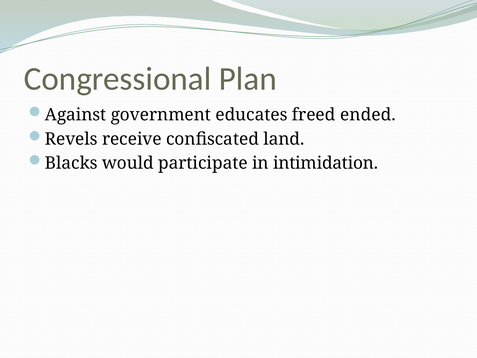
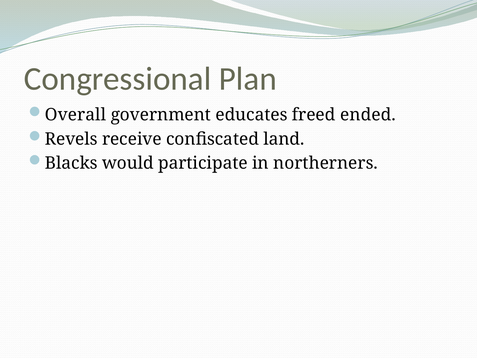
Against: Against -> Overall (75, 115)
intimidation: intimidation -> northerners (326, 163)
